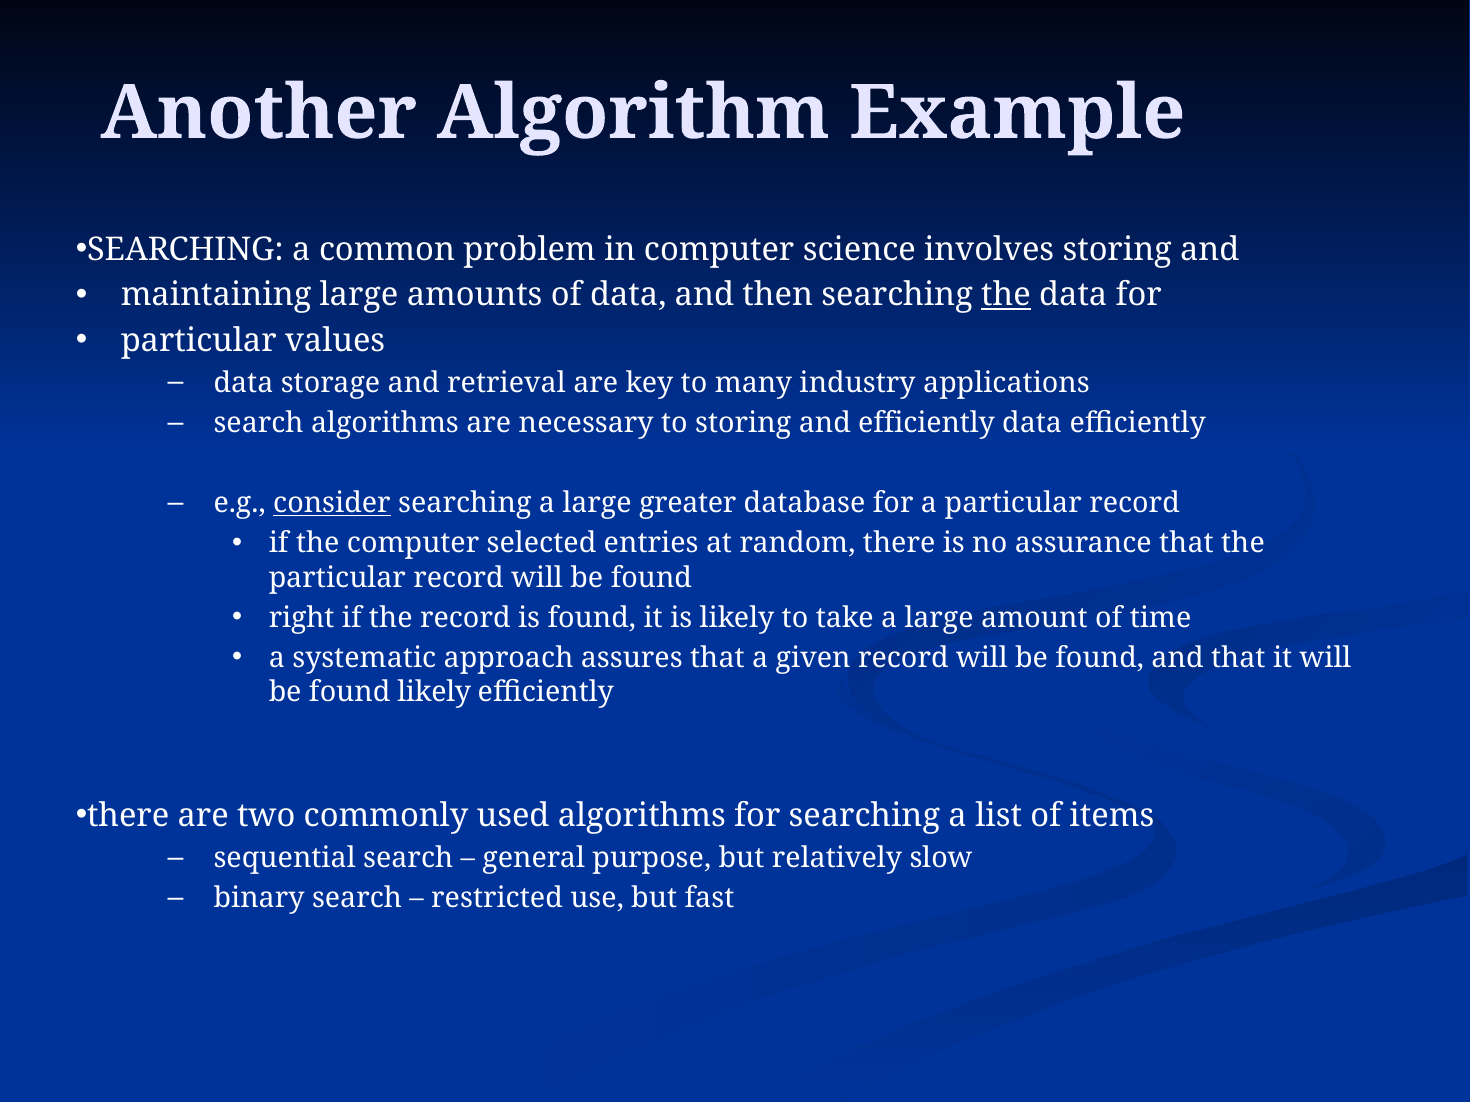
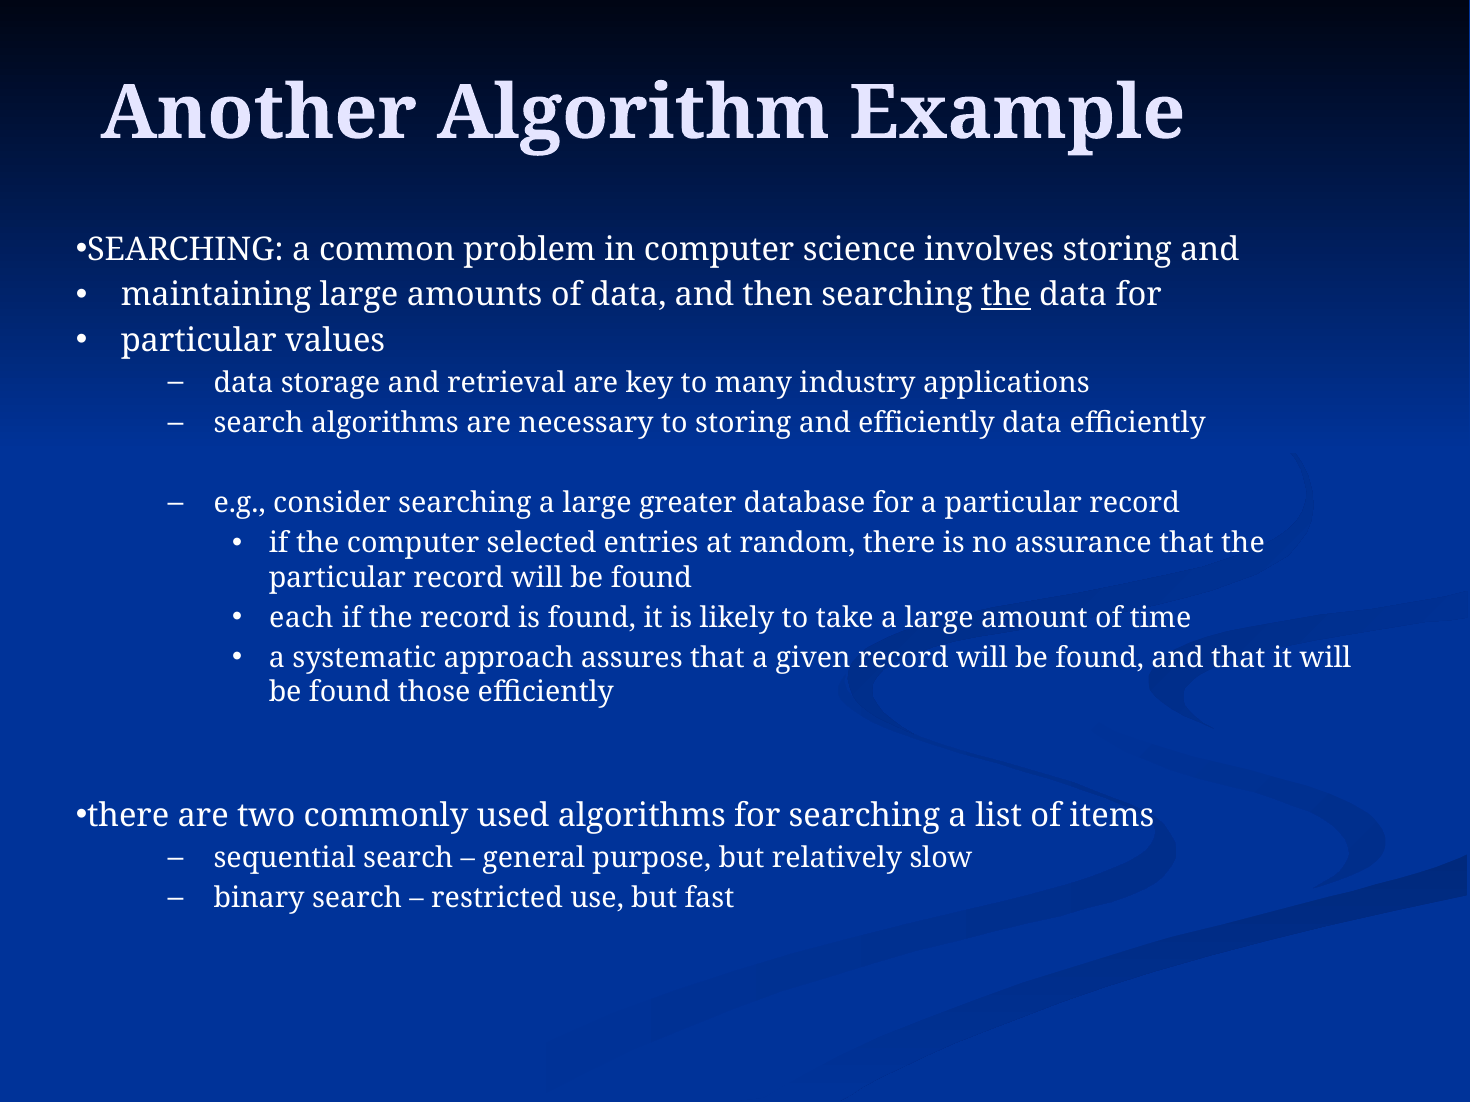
consider underline: present -> none (332, 504)
right: right -> each (301, 618)
found likely: likely -> those (434, 693)
